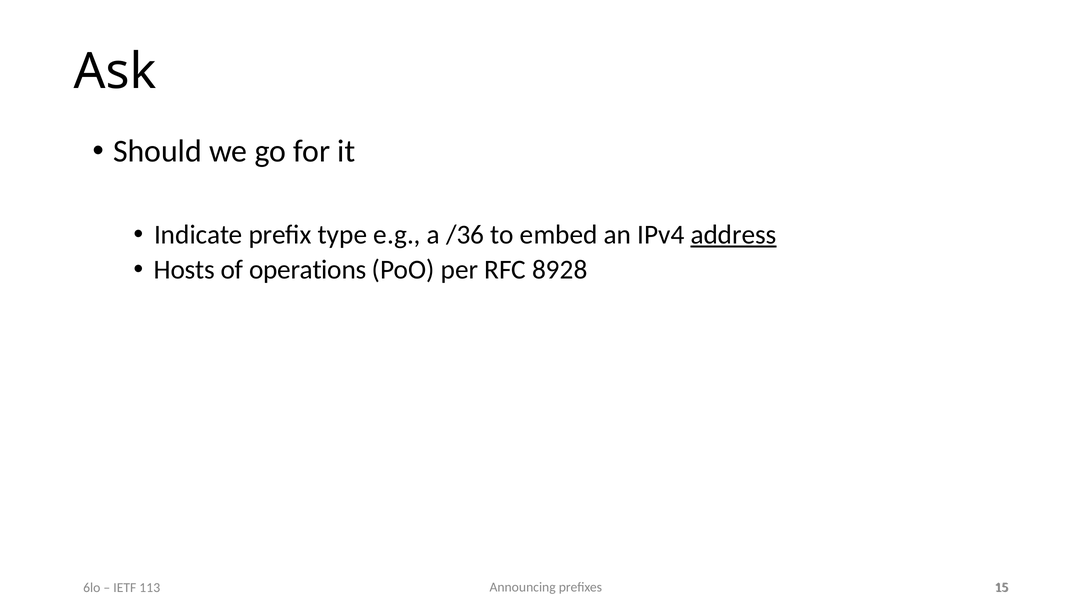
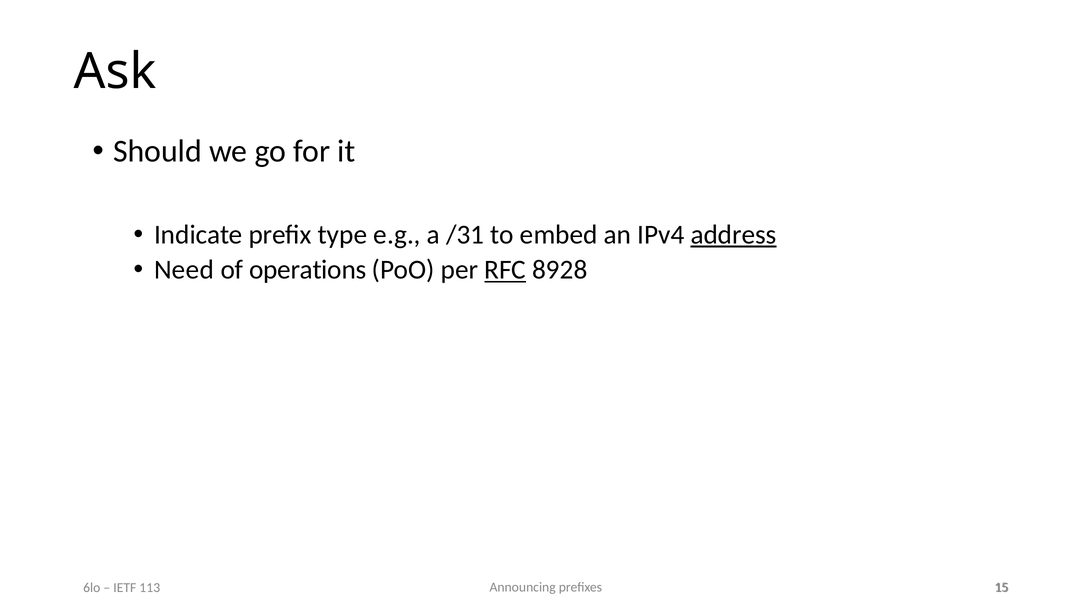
/36: /36 -> /31 (465, 235)
Hosts: Hosts -> Need (184, 270)
RFC underline: none -> present (505, 270)
